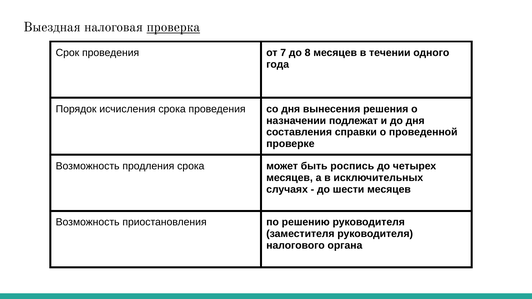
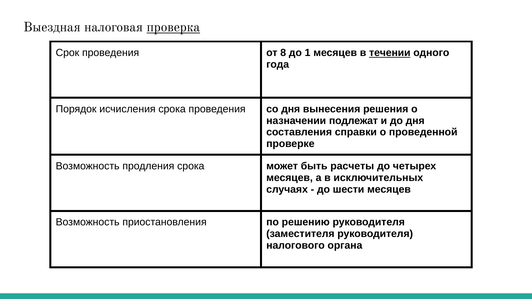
7: 7 -> 8 (283, 53)
8: 8 -> 1 (308, 53)
течении underline: none -> present (390, 53)
роспись: роспись -> расчеты (352, 166)
